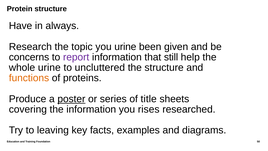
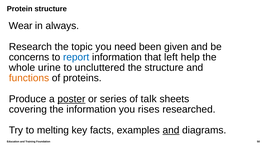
Have: Have -> Wear (21, 26)
you urine: urine -> need (125, 47)
report colour: purple -> blue (76, 57)
still: still -> left (171, 57)
title: title -> talk (149, 99)
leaving: leaving -> melting (53, 130)
and underline: none -> present (171, 130)
